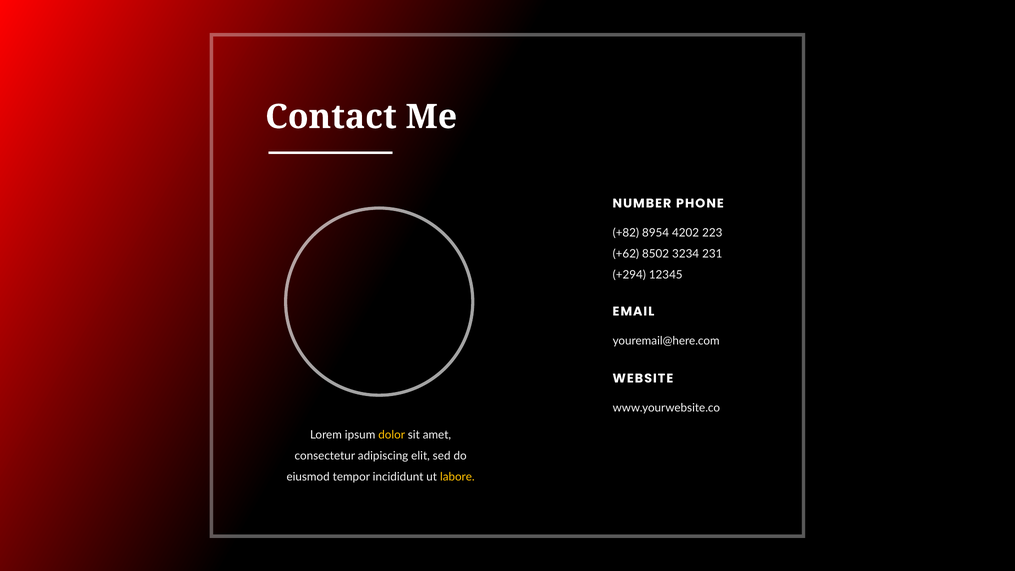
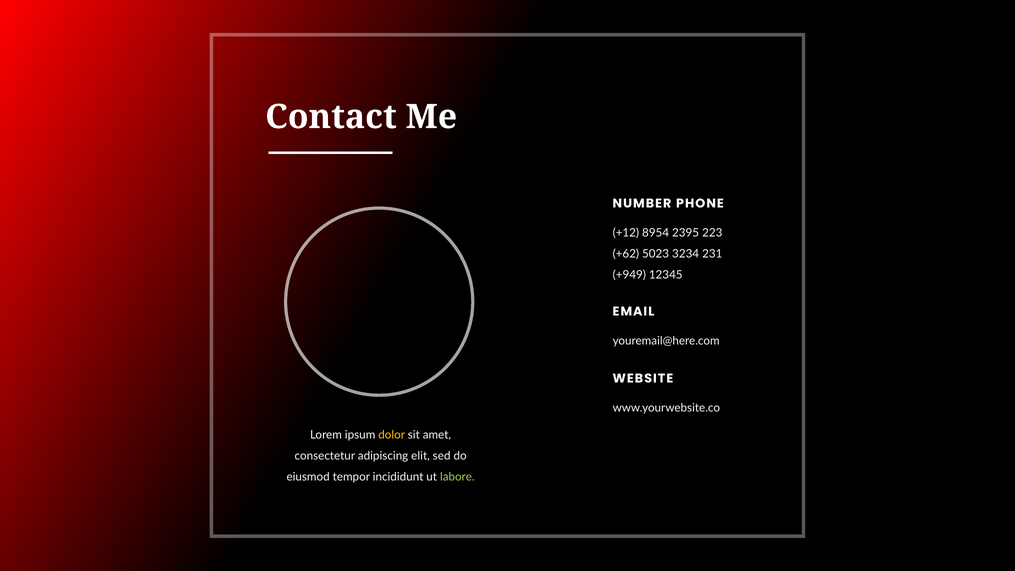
+82: +82 -> +12 (626, 233)
4202: 4202 -> 2395 (686, 233)
8502: 8502 -> 5023 (656, 254)
+294: +294 -> +949 (629, 275)
labore colour: yellow -> light green (457, 477)
